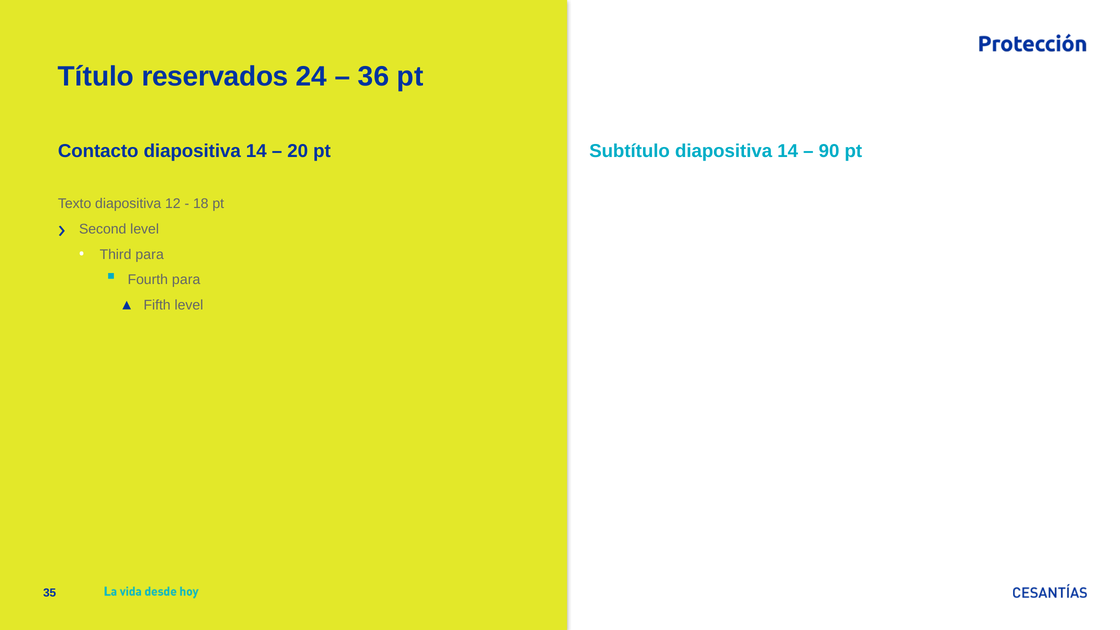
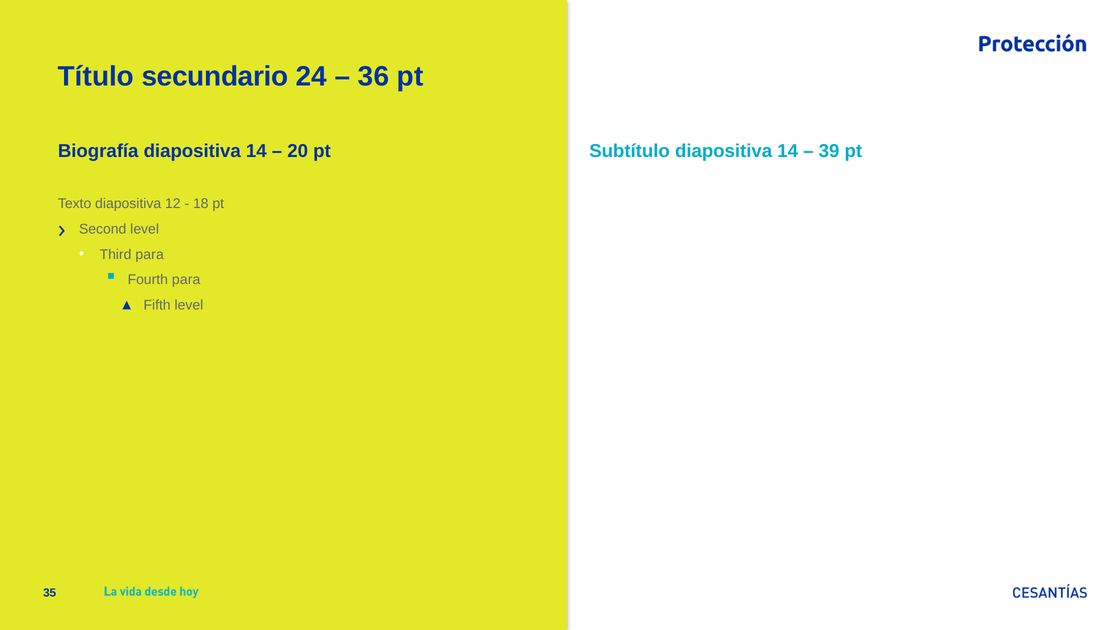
reservados: reservados -> secundario (215, 77)
Contacto: Contacto -> Biografía (98, 151)
90: 90 -> 39 (829, 151)
